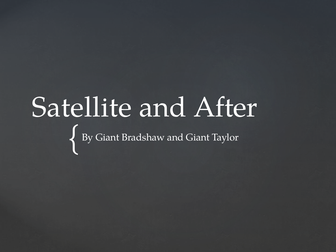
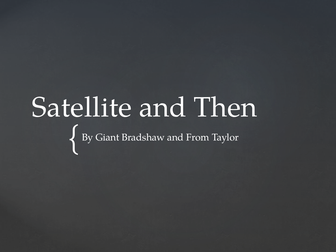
After: After -> Then (225, 107)
and Giant: Giant -> From (198, 137)
